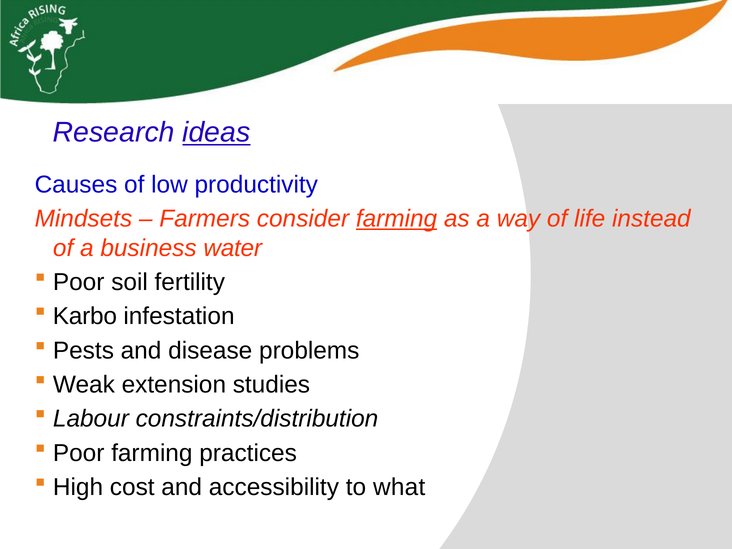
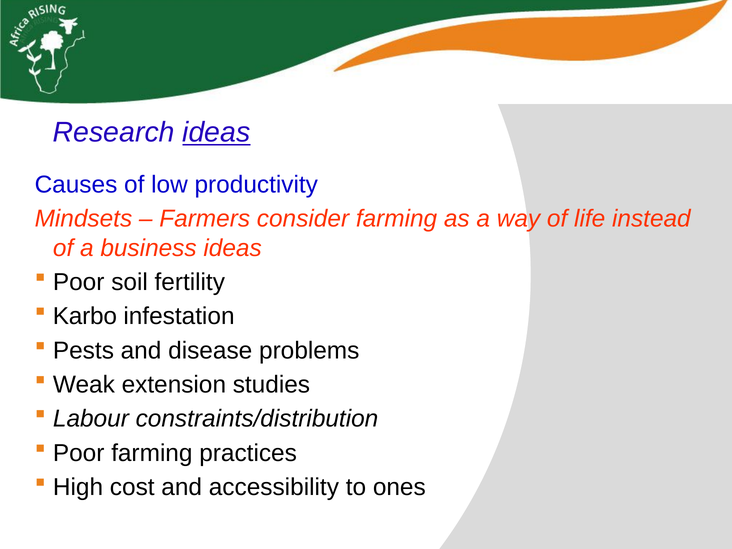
farming underline: present -> none (397, 219)
business water: water -> ideas (233, 248)
what: what -> ones (399, 487)
